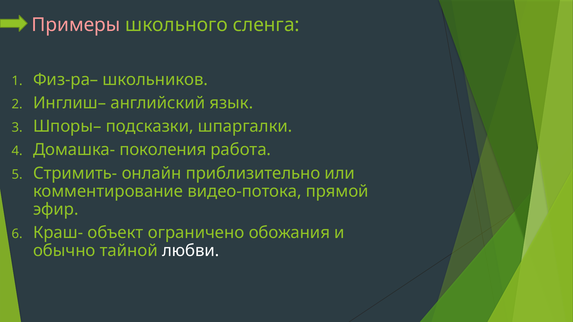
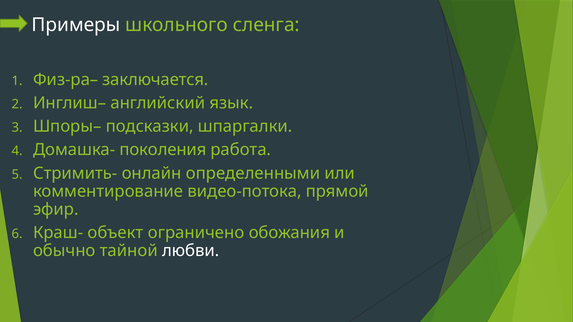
Примеры colour: pink -> white (76, 25)
школьников: школьников -> заключается (155, 80)
приблизительно: приблизительно -> определенными (253, 173)
